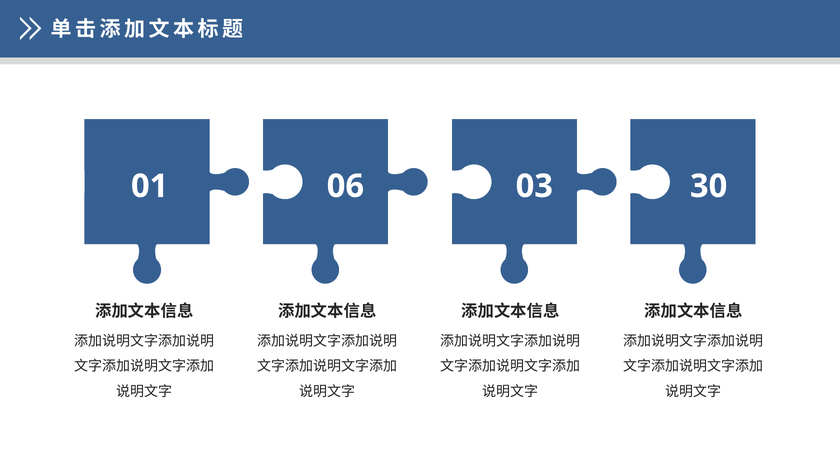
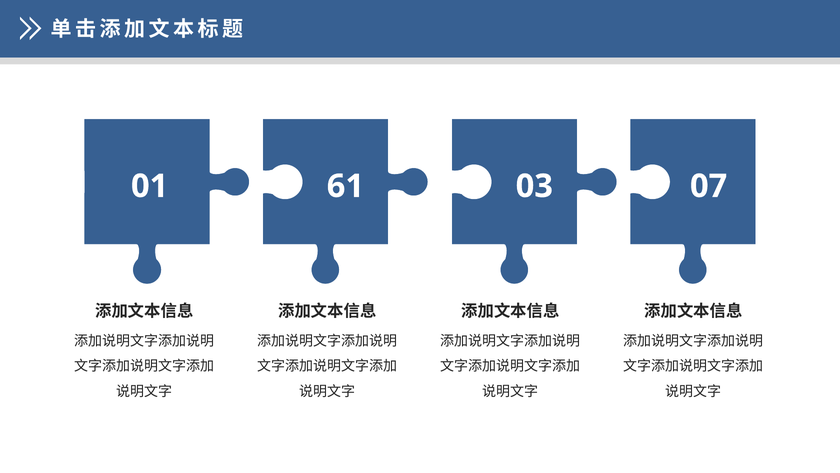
06: 06 -> 61 (345, 186)
30: 30 -> 07 (709, 186)
